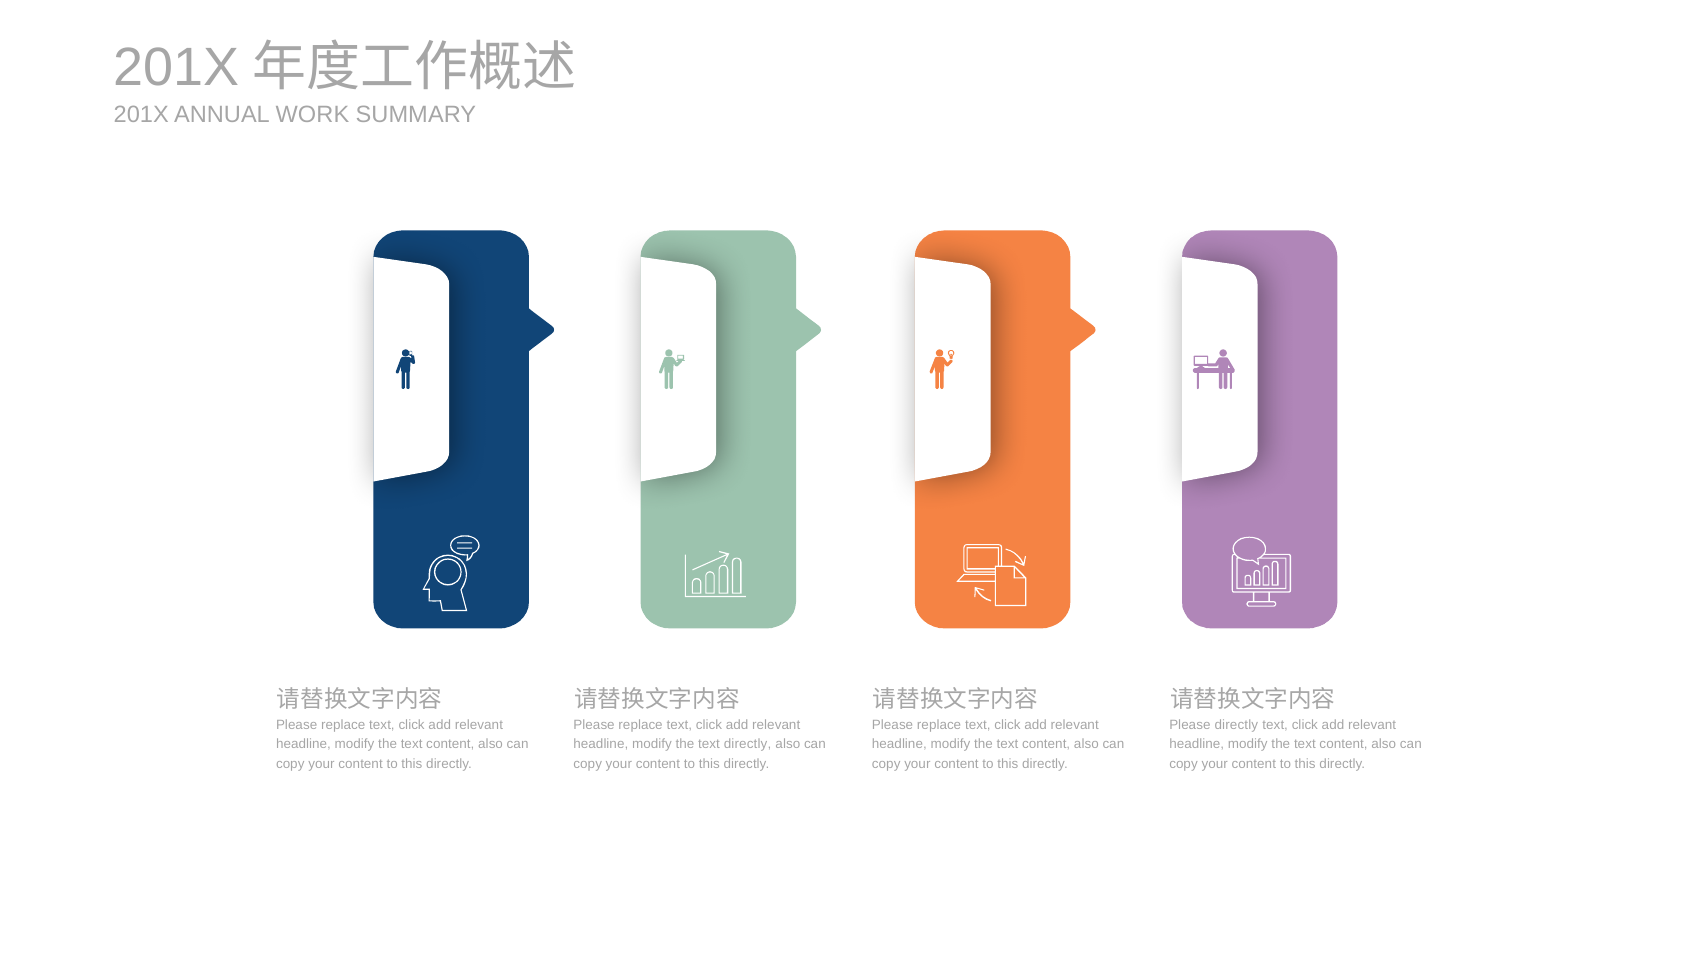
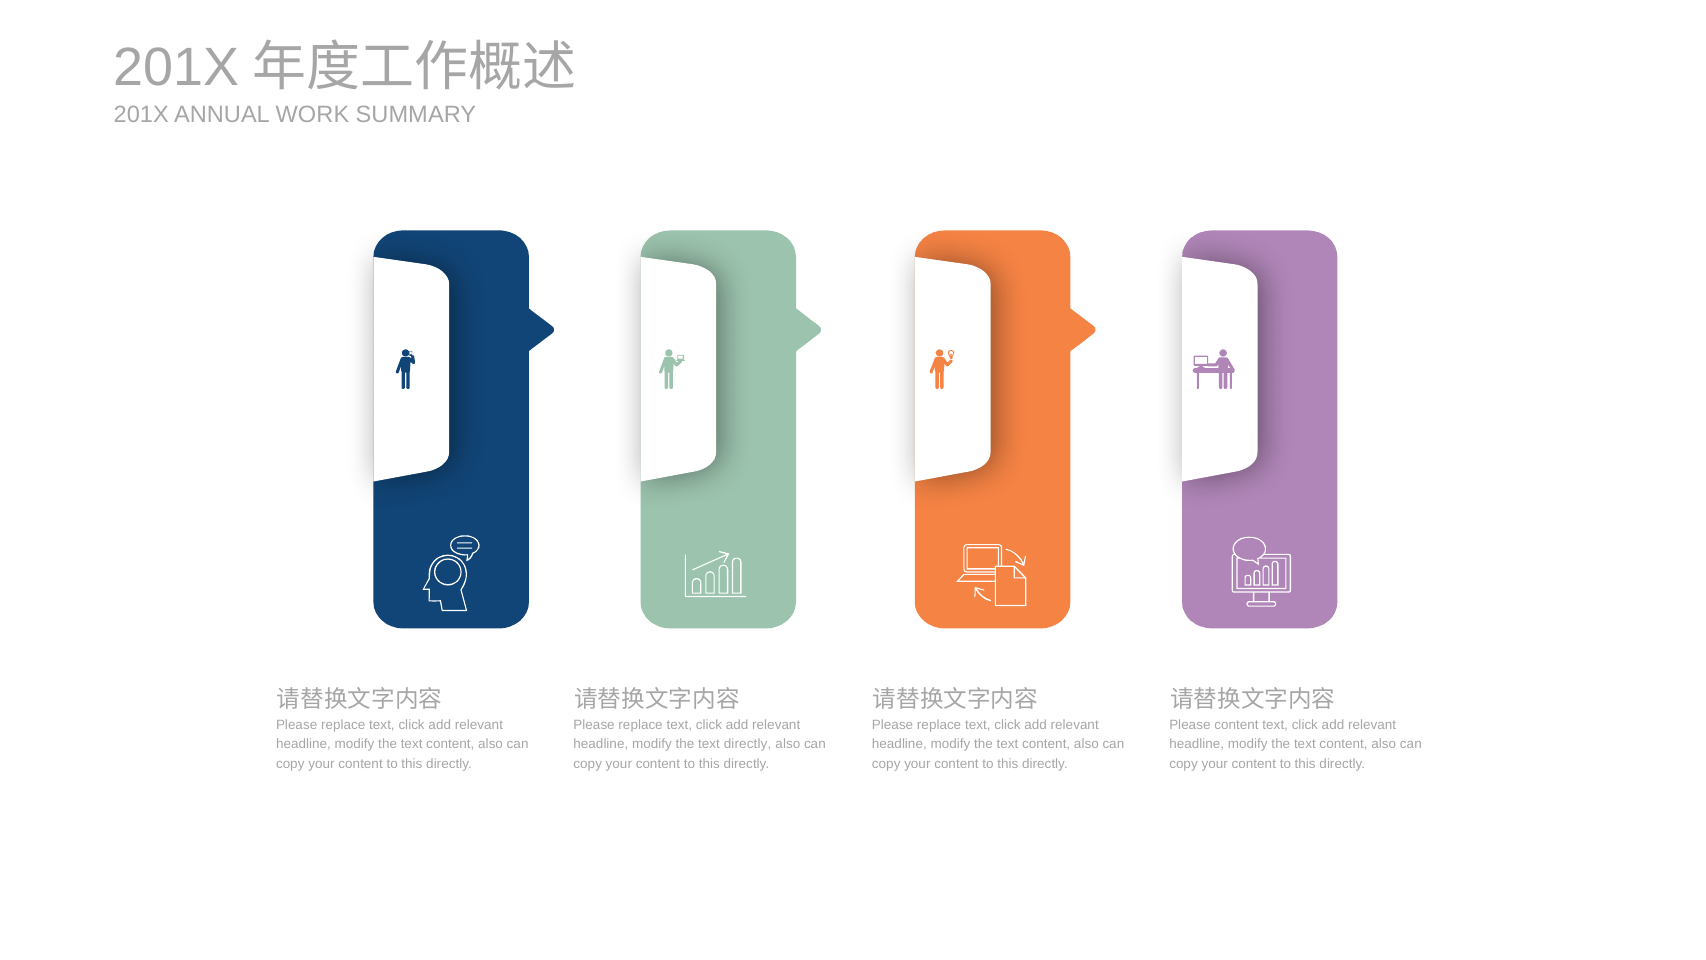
Please directly: directly -> content (1236, 725)
